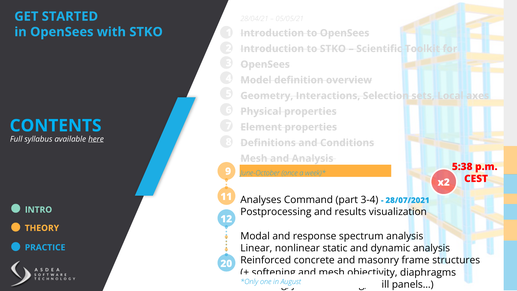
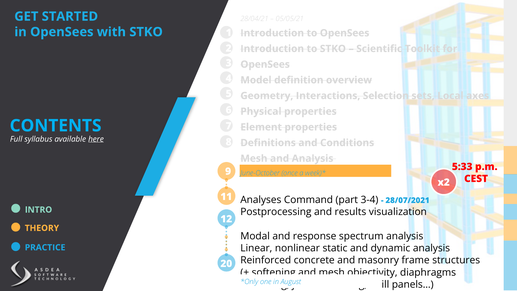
5:38: 5:38 -> 5:33 (462, 167)
